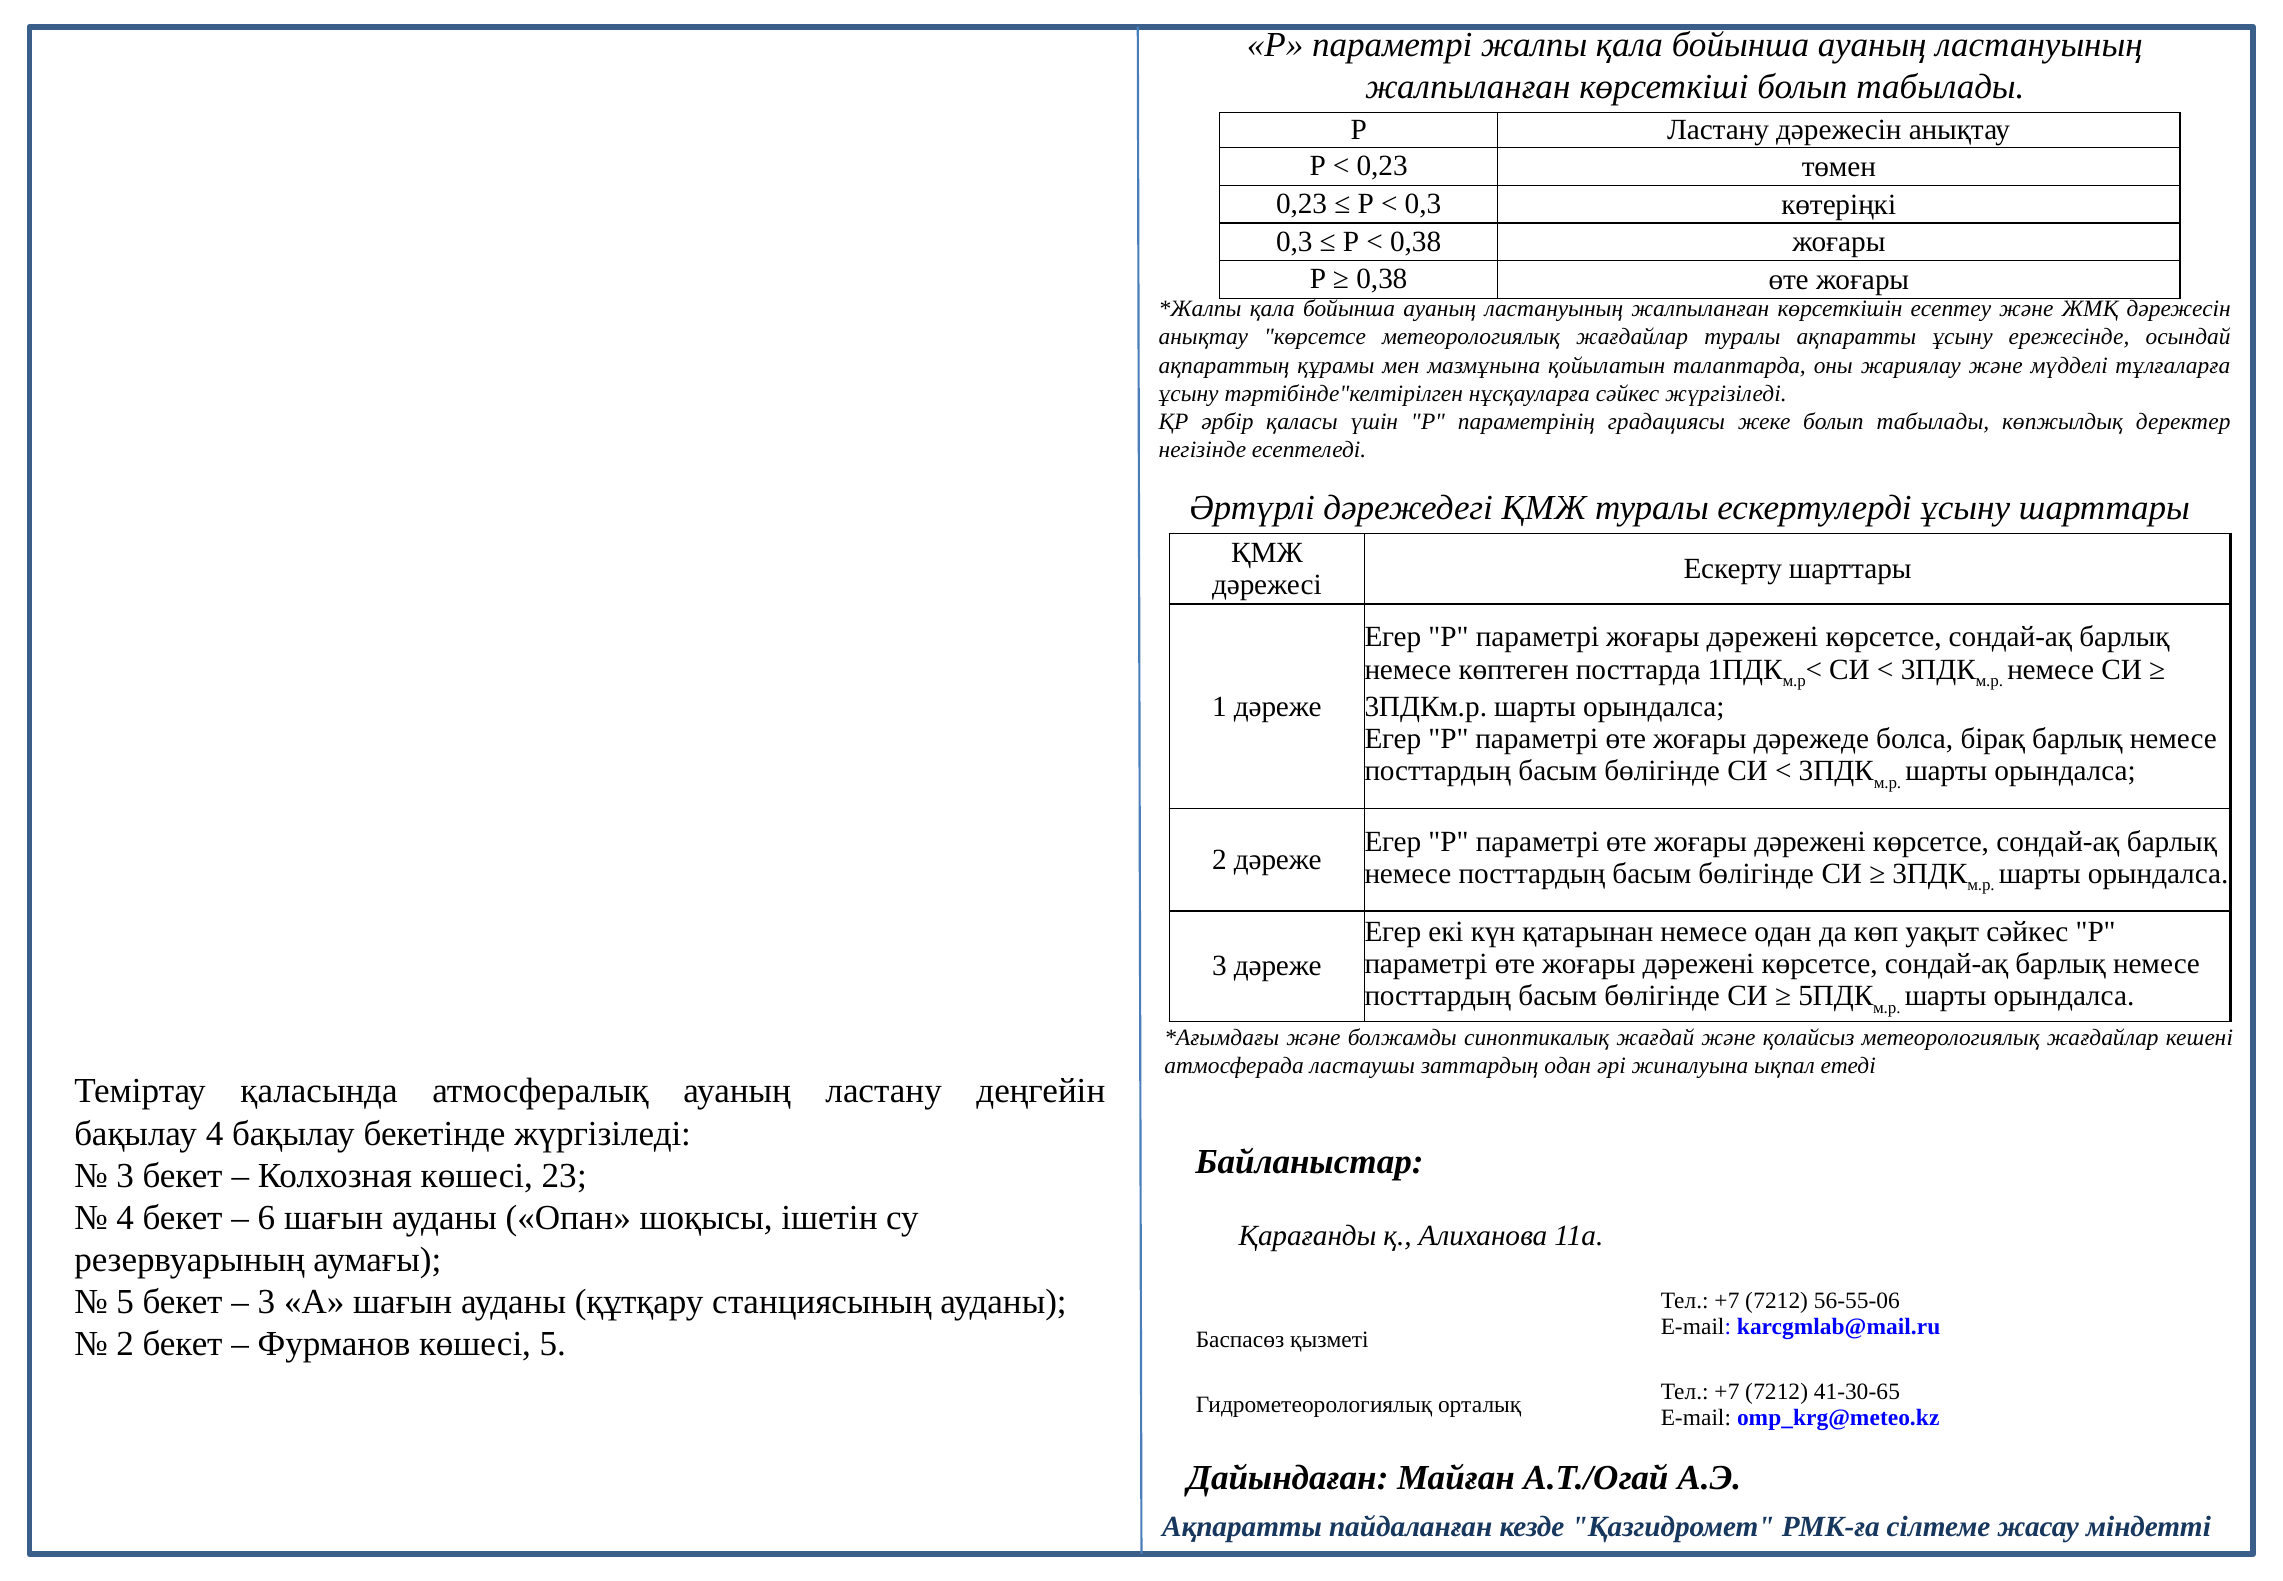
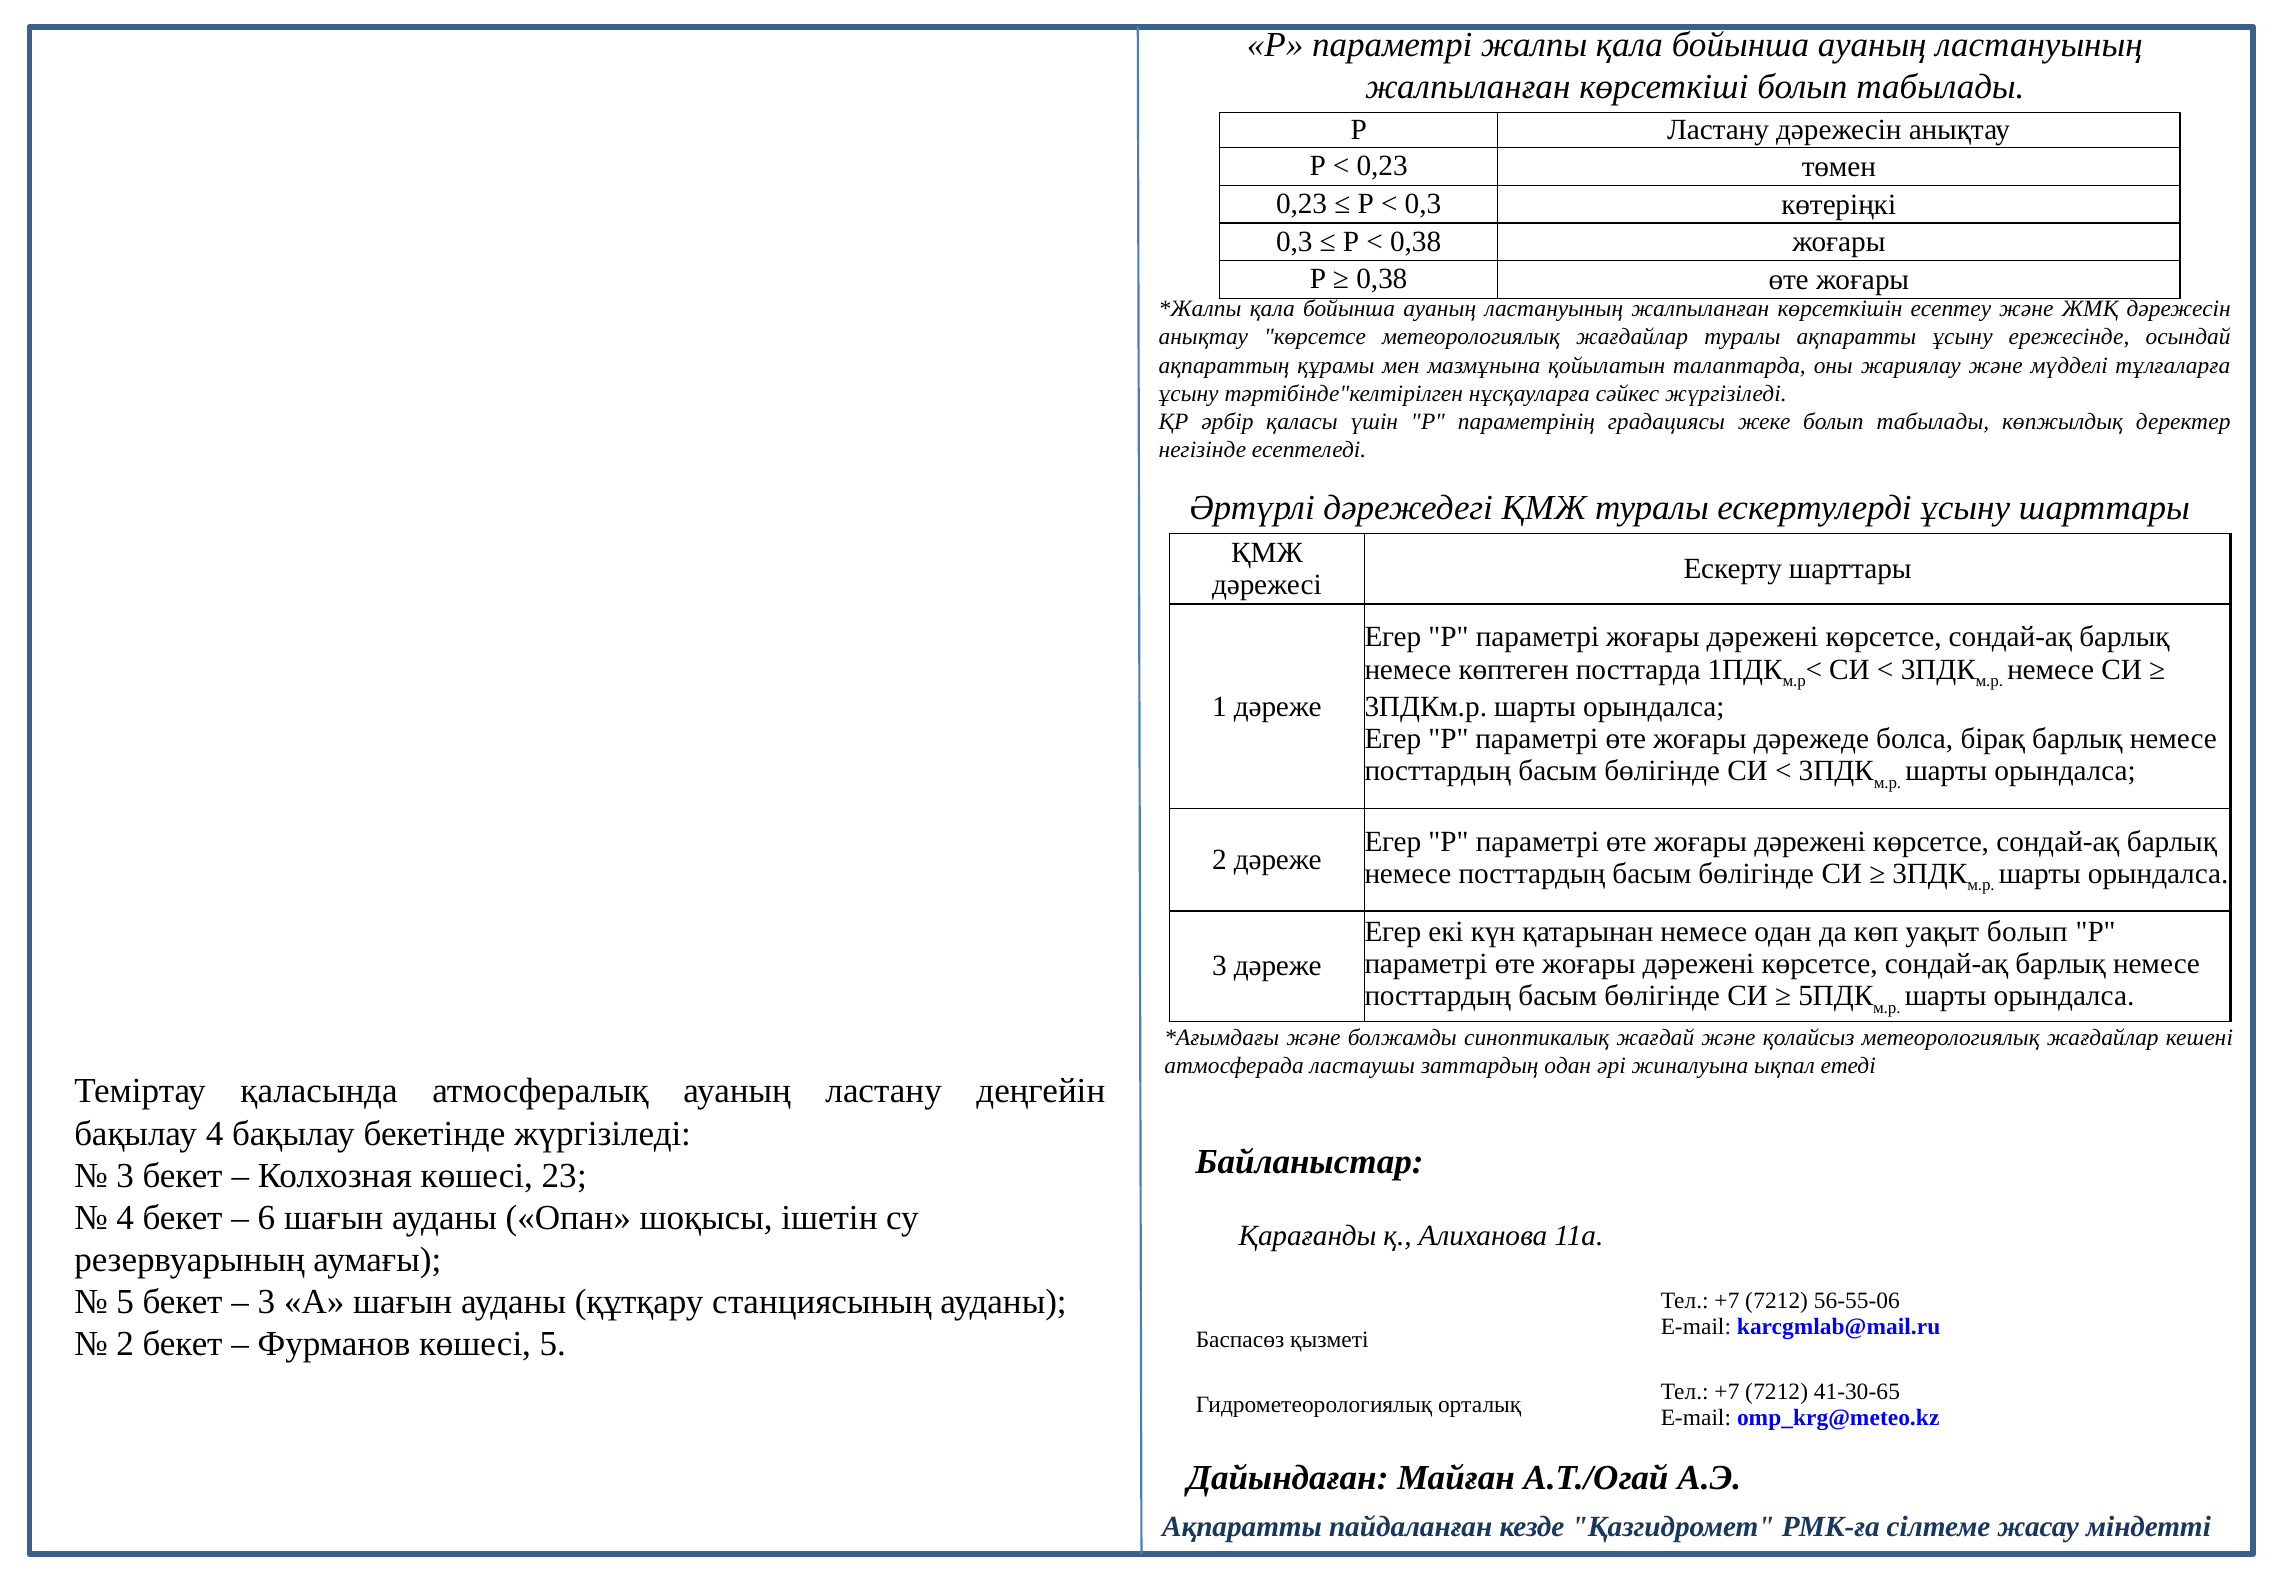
уақыт сәйкес: сәйкес -> болып (2027, 931)
